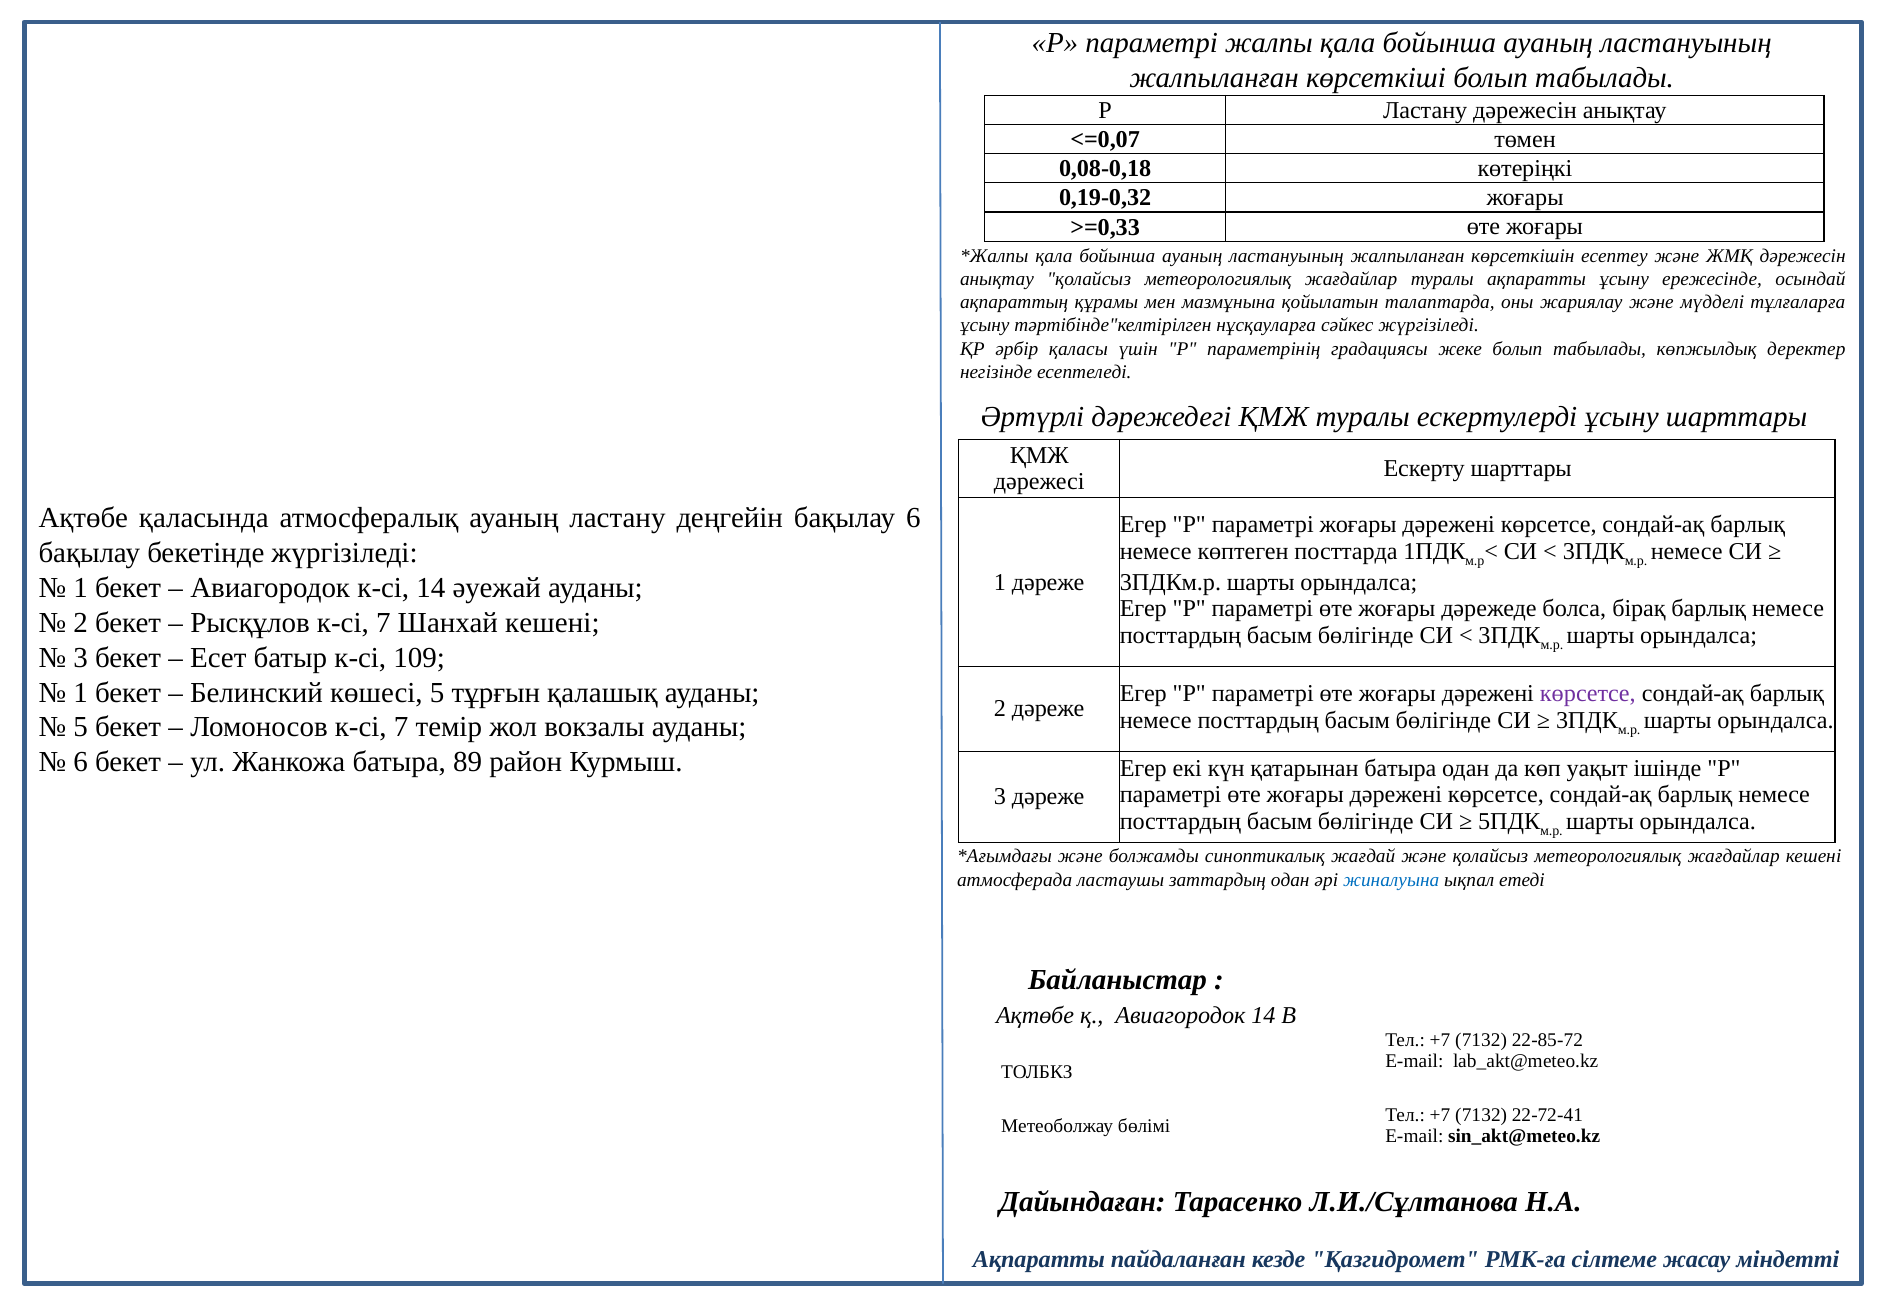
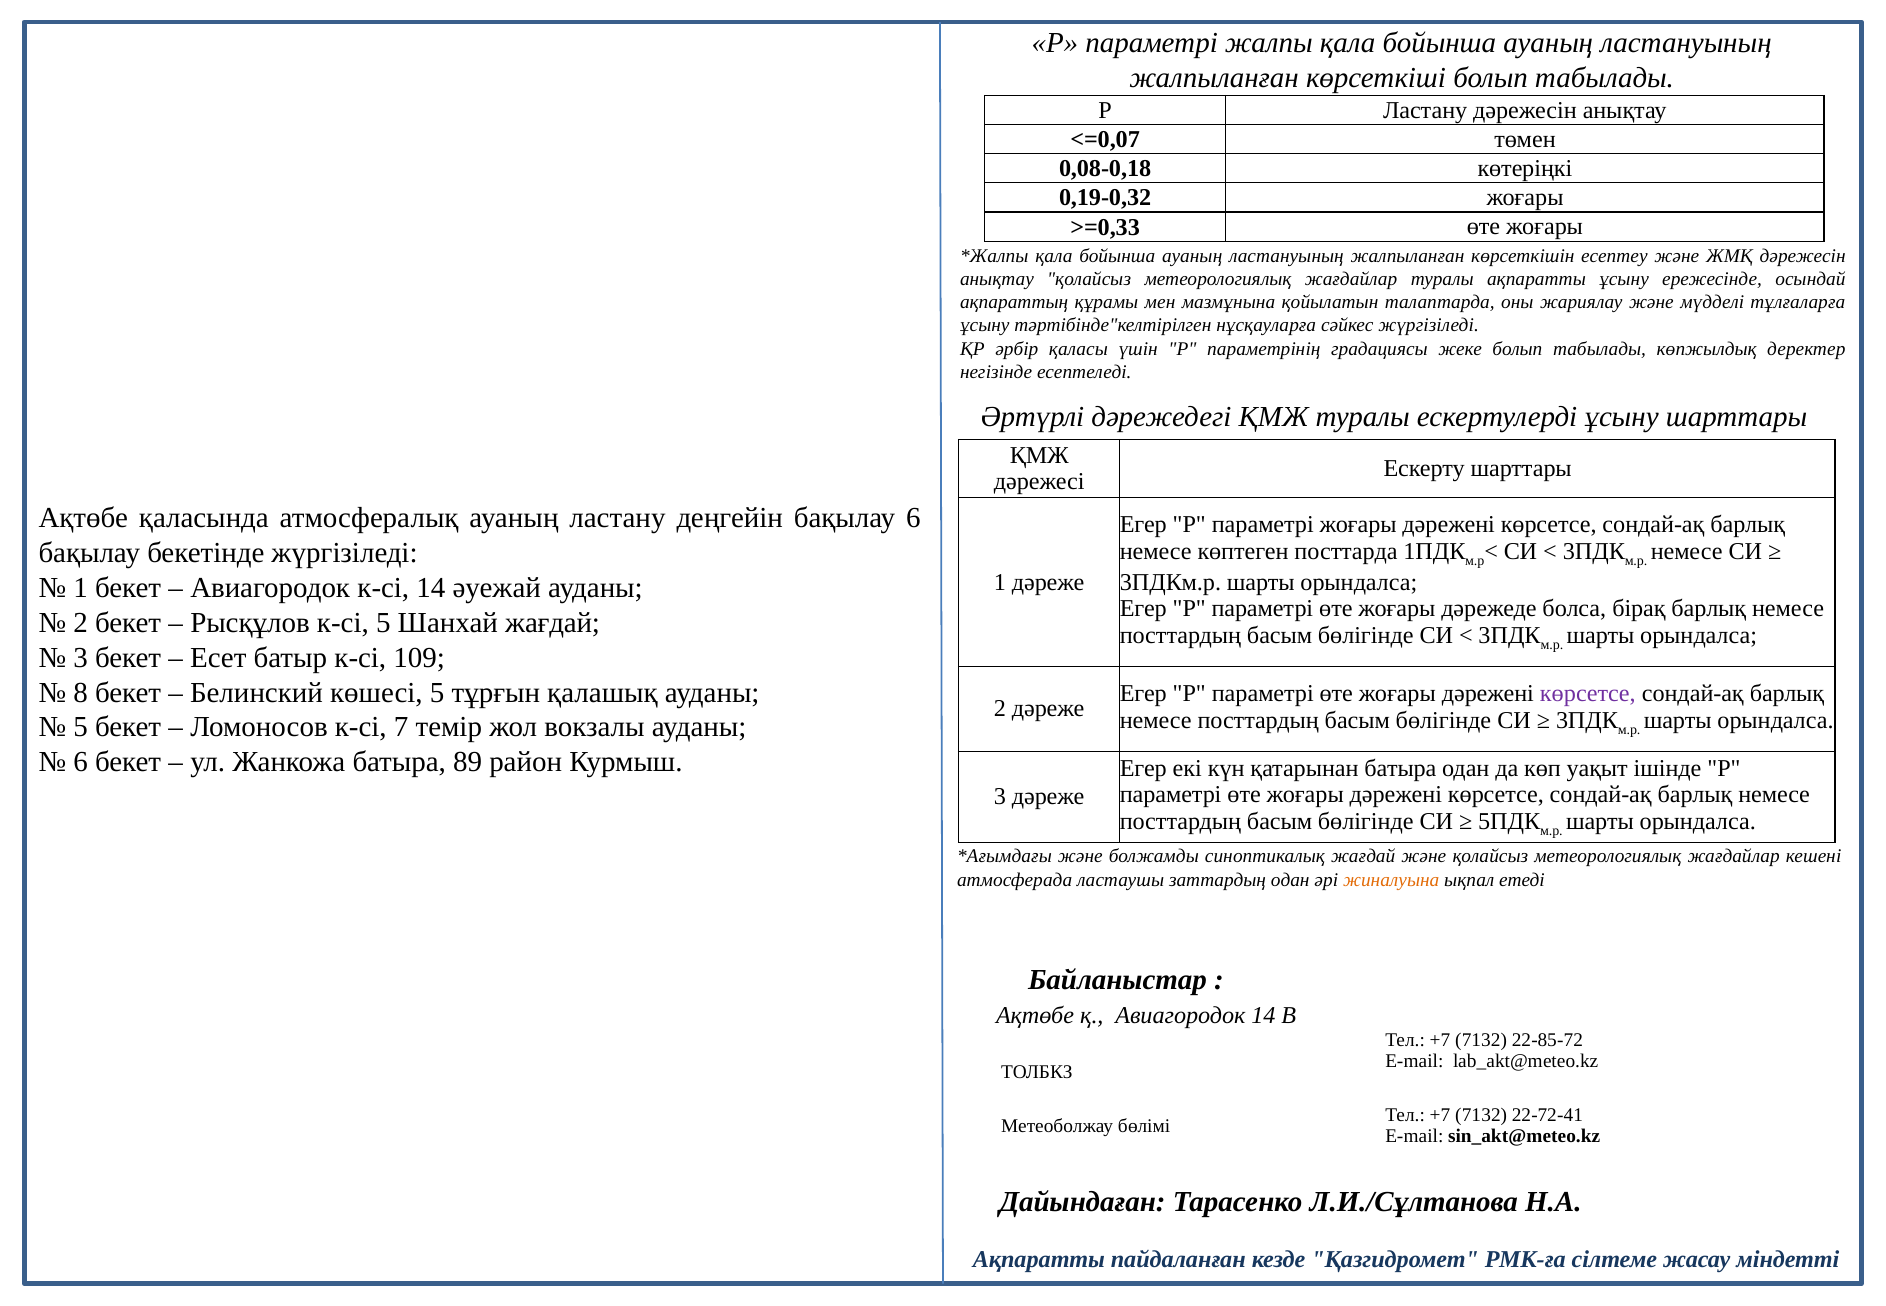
Рысқұлов к-сі 7: 7 -> 5 (383, 623)
Шанхай кешені: кешені -> жағдай (553, 623)
1: 1 -> 8 (81, 692)
жиналуына colour: blue -> orange (1391, 879)
